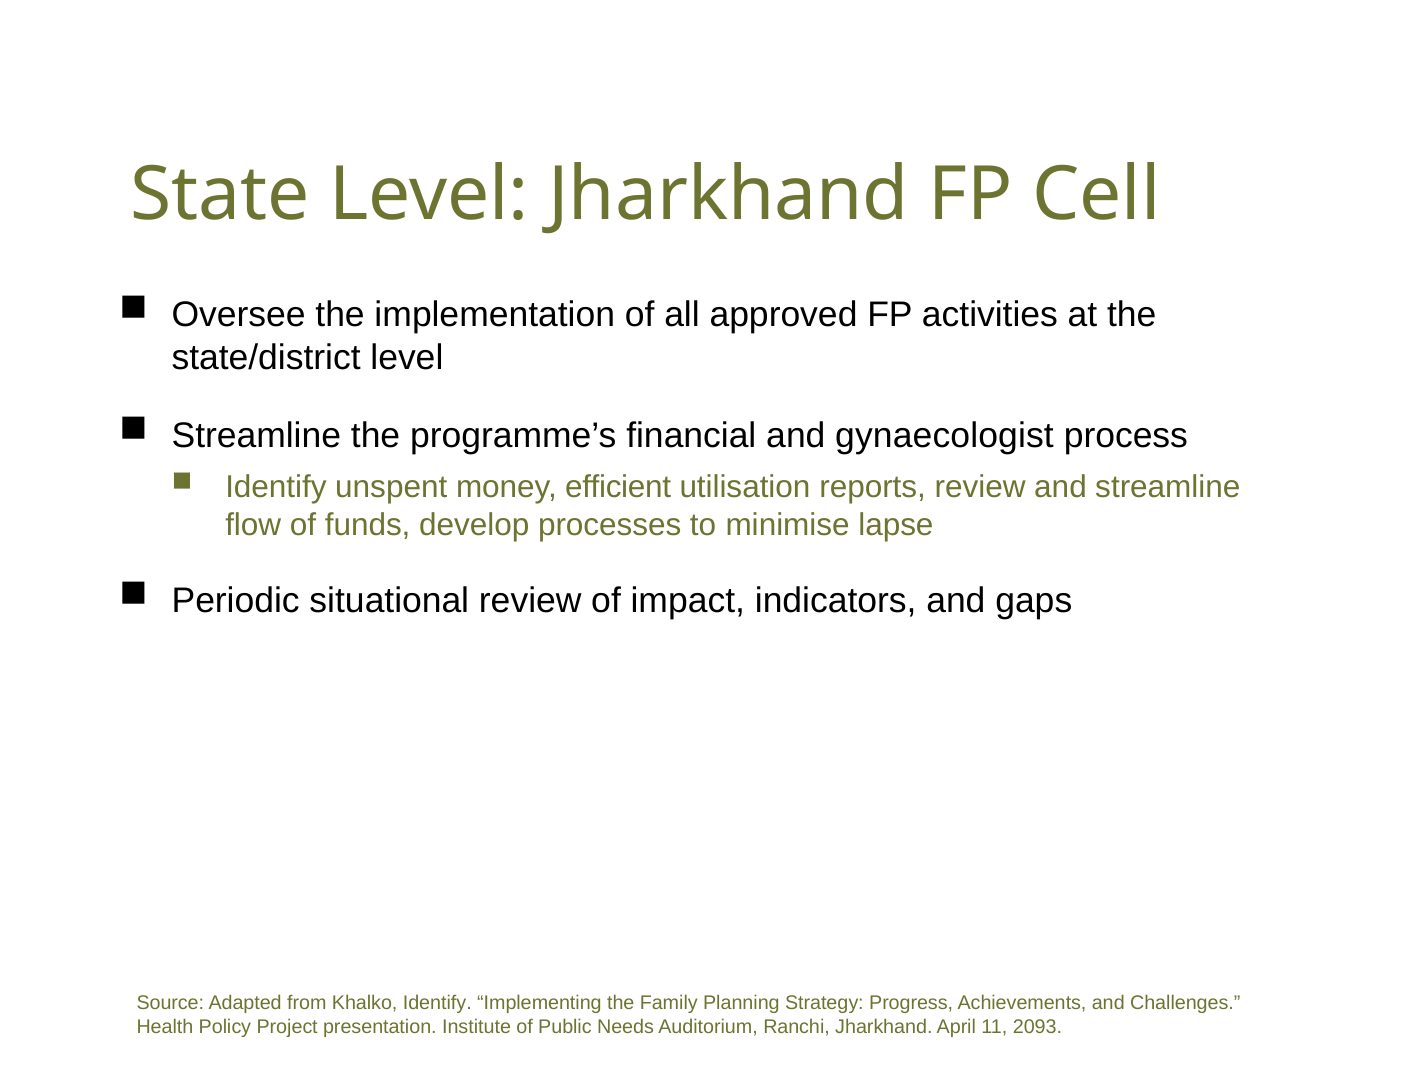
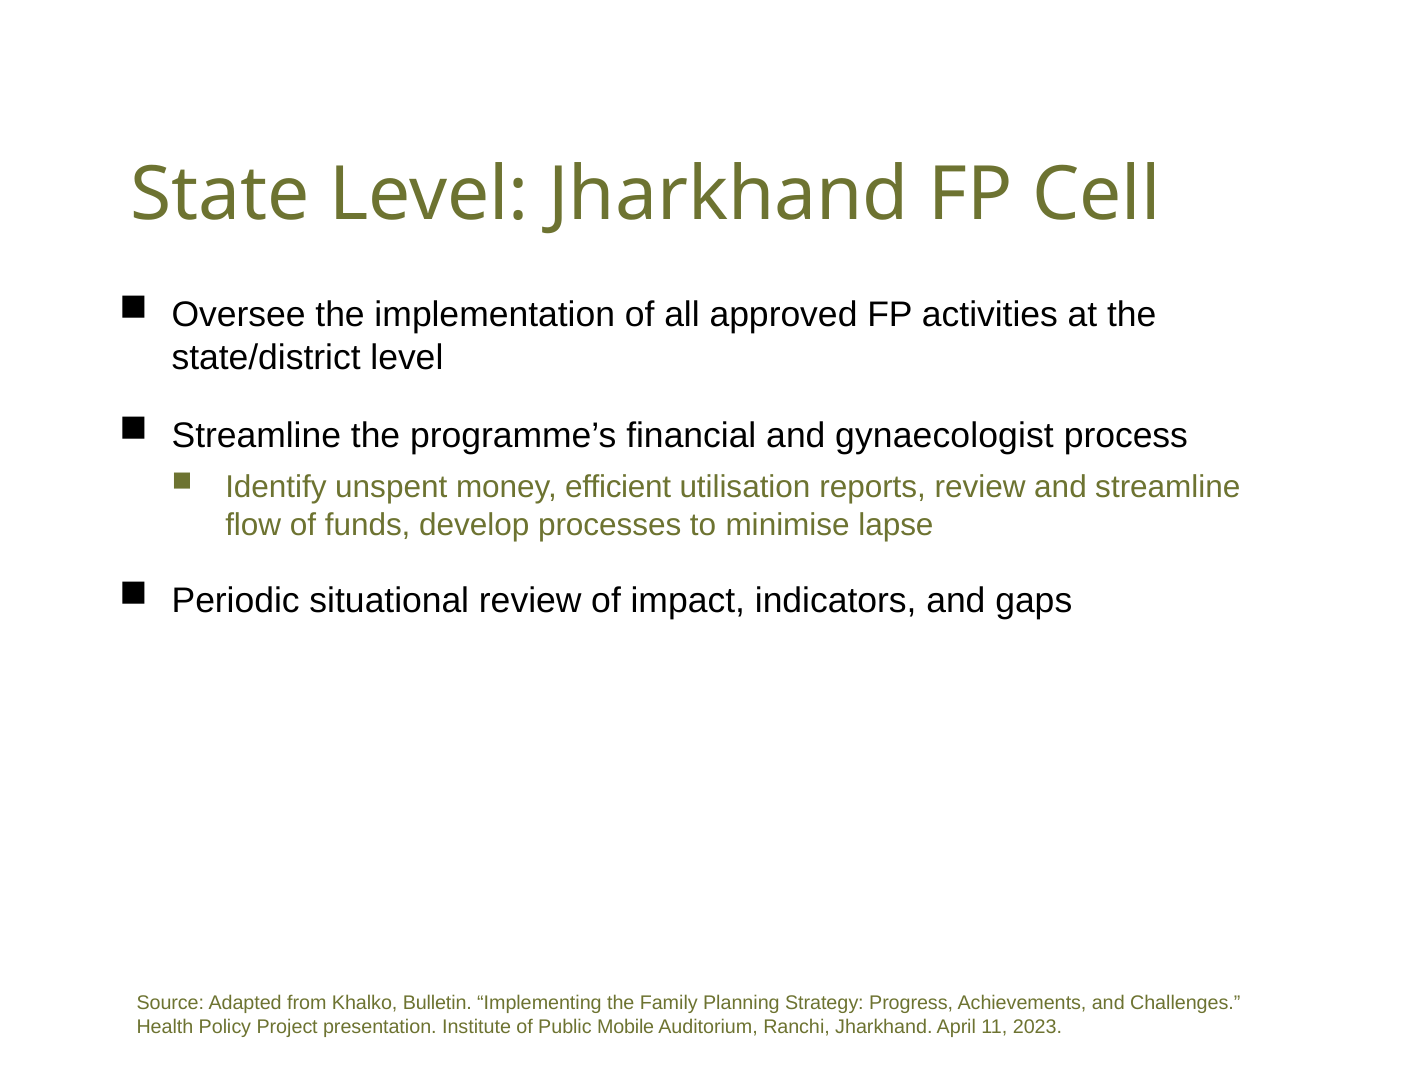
Khalko Identify: Identify -> Bulletin (437, 1003)
Needs: Needs -> Mobile (626, 1027)
2093: 2093 -> 2023 (1037, 1027)
